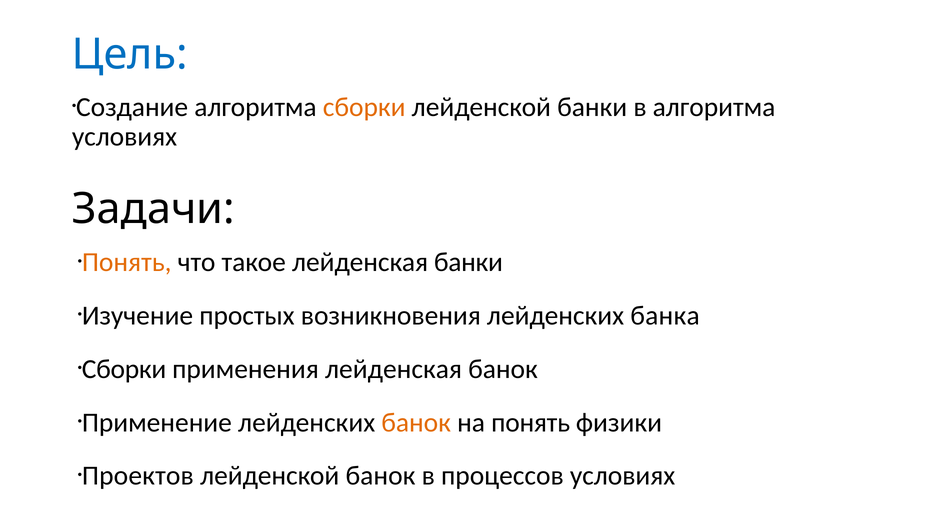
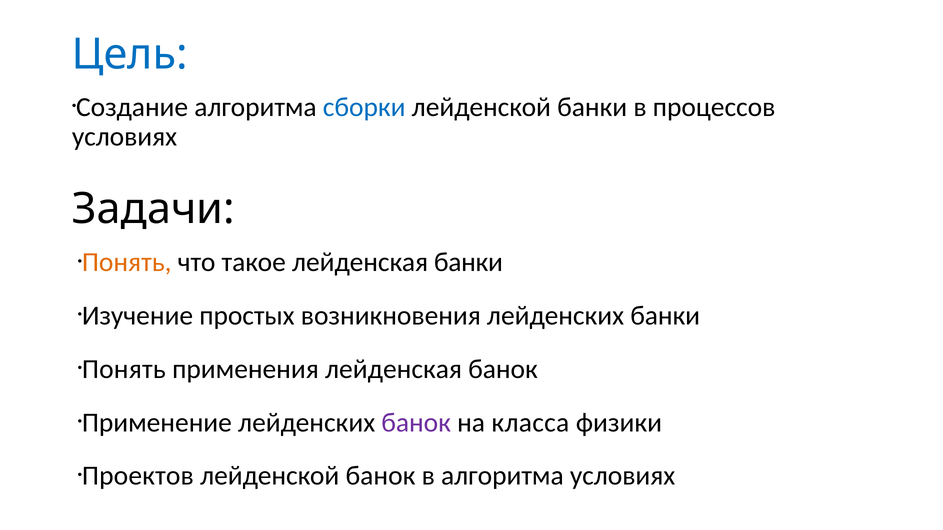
сборки colour: orange -> blue (364, 107)
в алгоритма: алгоритма -> процессов (714, 107)
лейденских банка: банка -> банки (665, 316)
Сборки: Сборки -> Понять (124, 369)
банок colour: orange -> purple (416, 423)
на понять: понять -> класса (530, 423)
в процессов: процессов -> алгоритма (502, 476)
